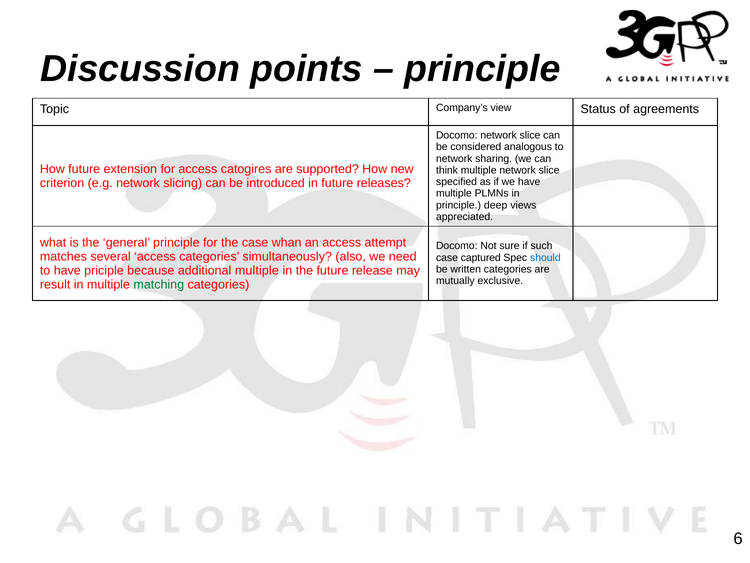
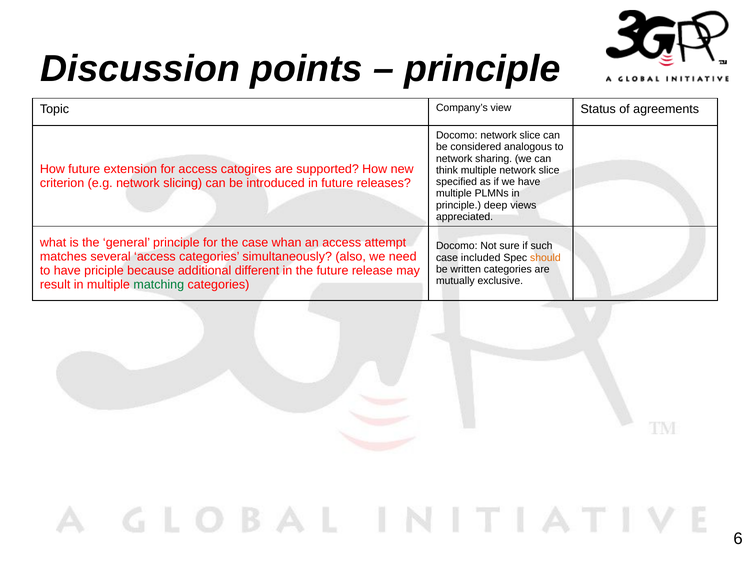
captured: captured -> included (481, 257)
should colour: blue -> orange (545, 257)
additional multiple: multiple -> different (257, 270)
